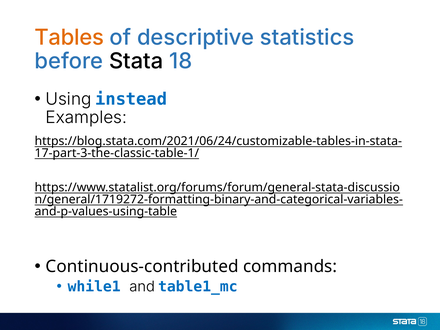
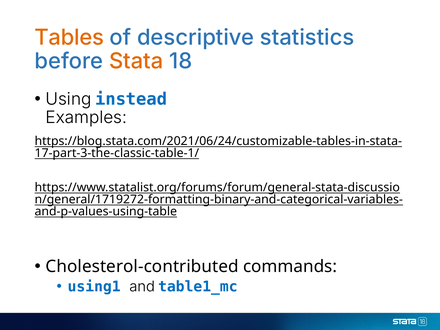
Stata colour: black -> orange (136, 61)
Continuous-contributed: Continuous-contributed -> Cholesterol-contributed (142, 266)
while1: while1 -> using1 (94, 287)
